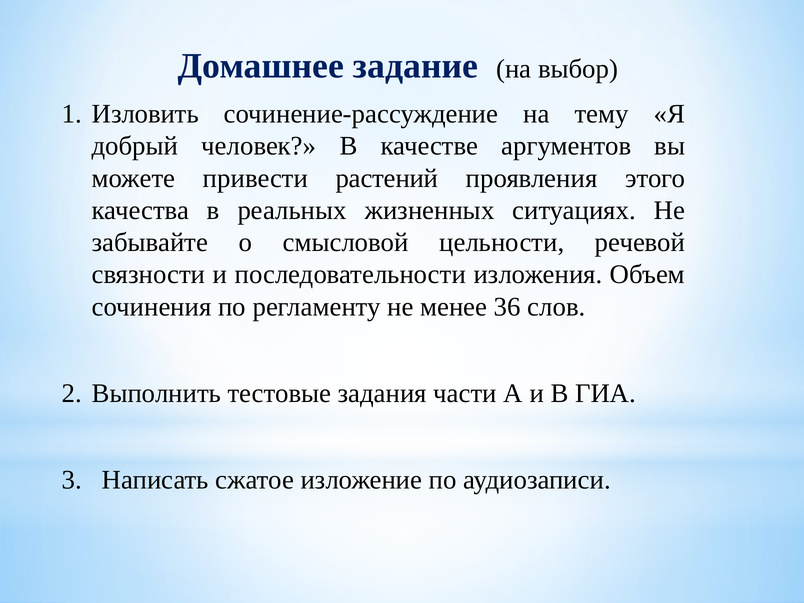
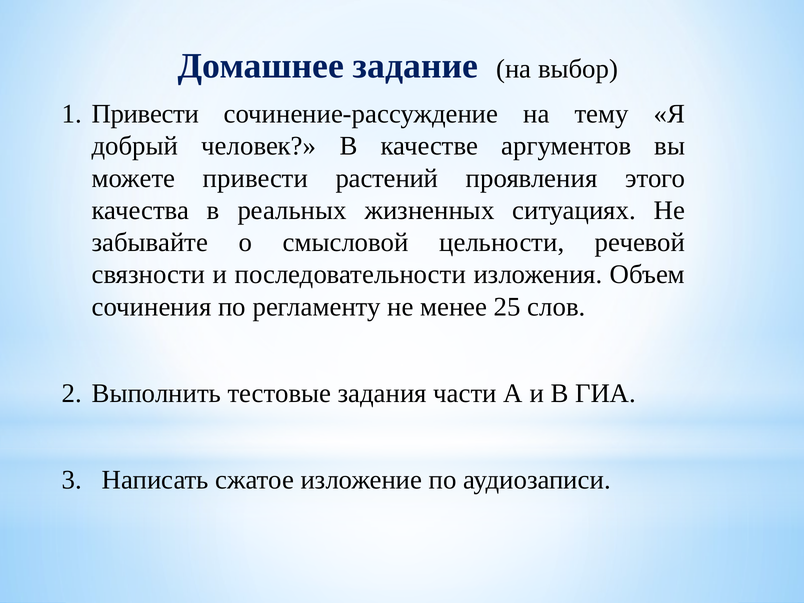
Изловить: Изловить -> Привести (145, 114)
36: 36 -> 25 (507, 307)
